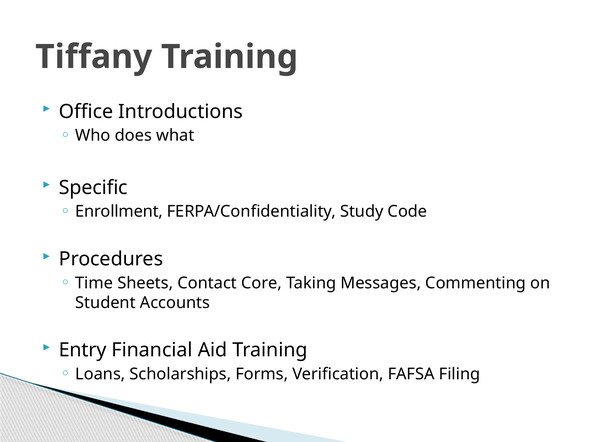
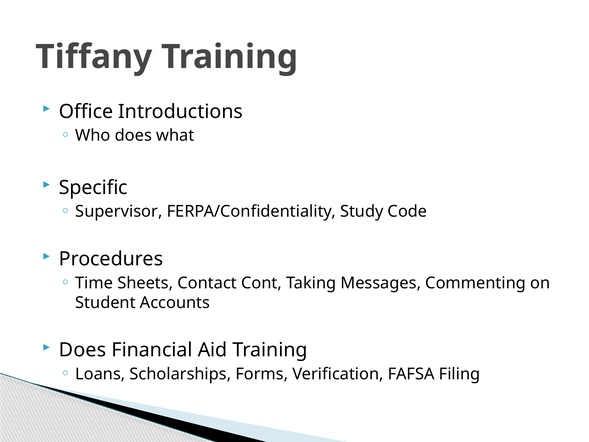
Enrollment: Enrollment -> Supervisor (119, 211)
Core: Core -> Cont (261, 283)
Entry: Entry -> Does (83, 350)
